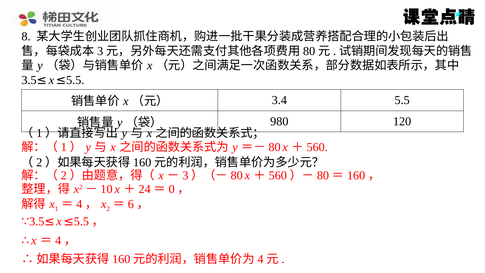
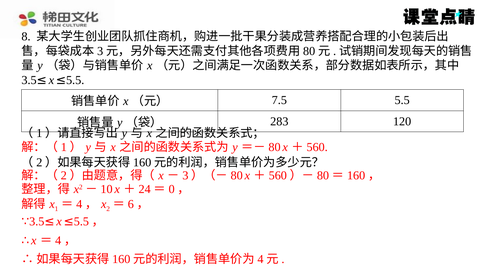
3.4: 3.4 -> 7.5 (279, 100)
980: 980 -> 283 (279, 121)
